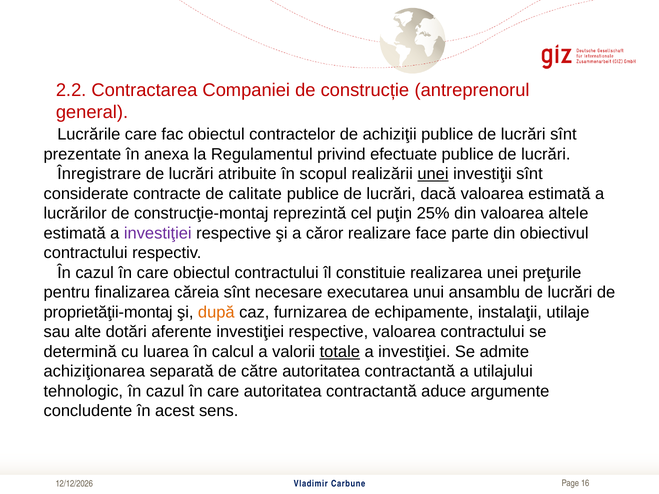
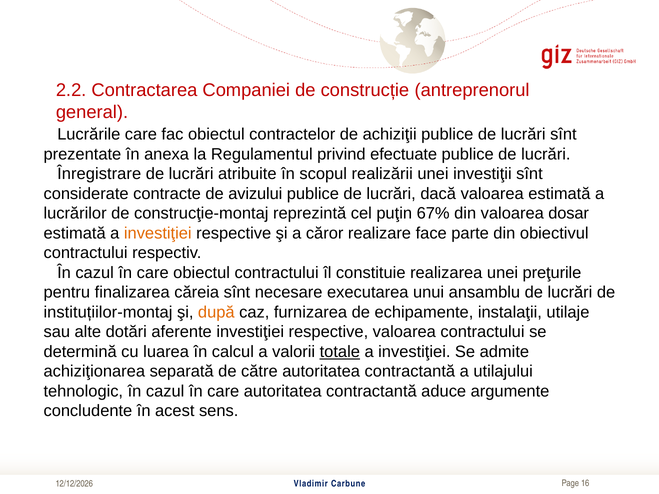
unei underline: present -> none (433, 174)
calitate: calitate -> avizului (255, 194)
25%: 25% -> 67% (433, 214)
altele: altele -> dosar (569, 214)
investiţiei colour: purple -> orange (158, 233)
proprietăţii-montaj: proprietăţii-montaj -> instituțiilor-montaj (108, 312)
